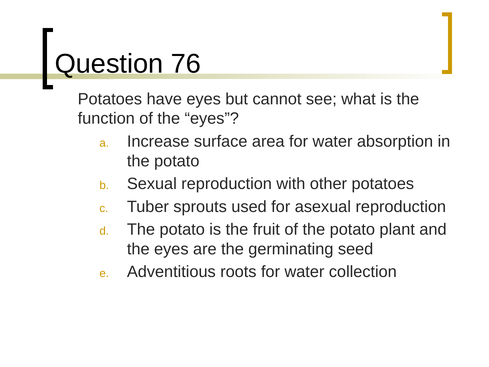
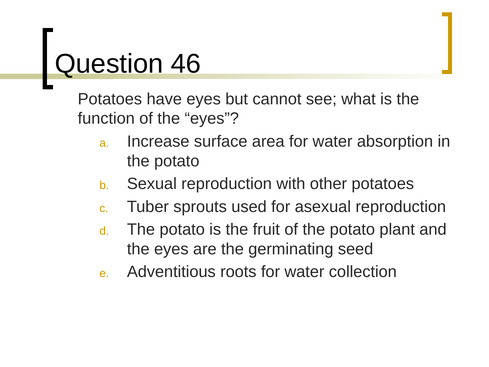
76: 76 -> 46 (186, 64)
